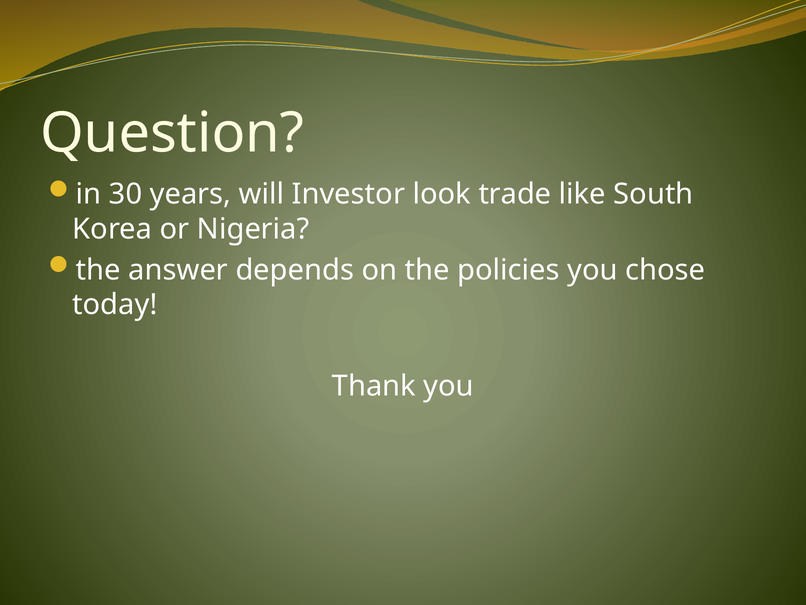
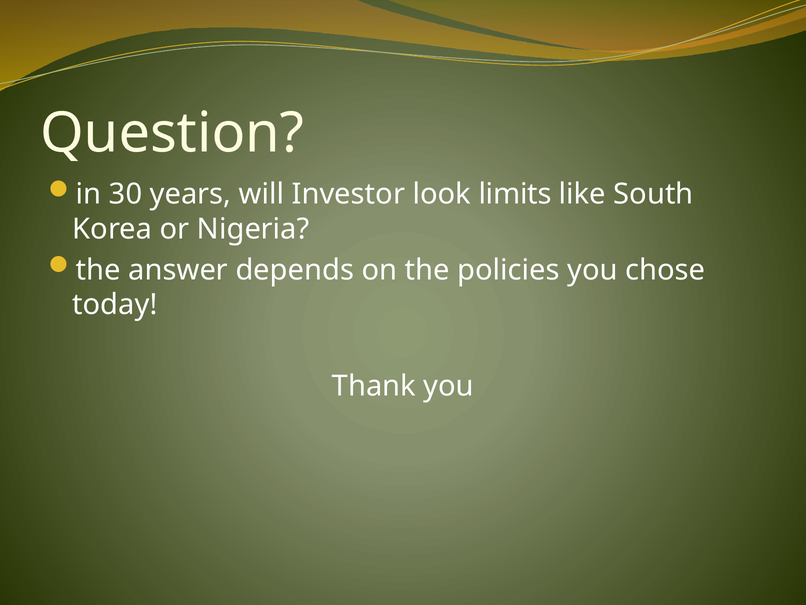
trade: trade -> limits (515, 194)
